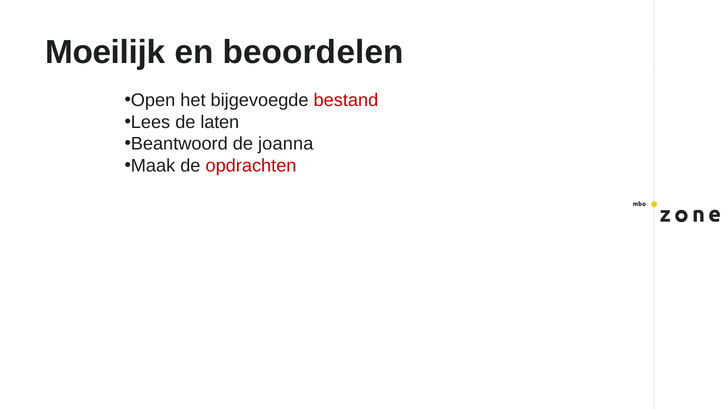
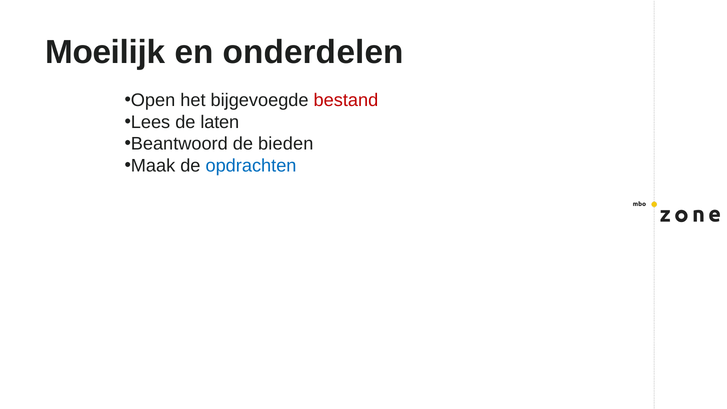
beoordelen: beoordelen -> onderdelen (313, 52)
joanna: joanna -> bieden (286, 144)
opdrachten colour: red -> blue (251, 166)
